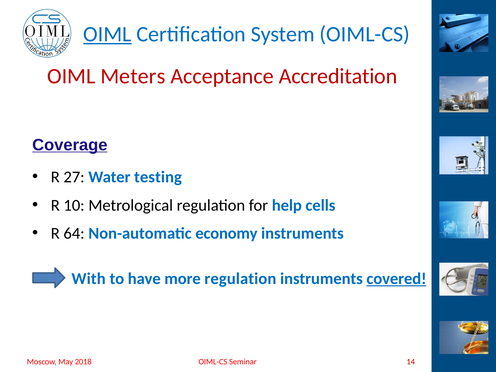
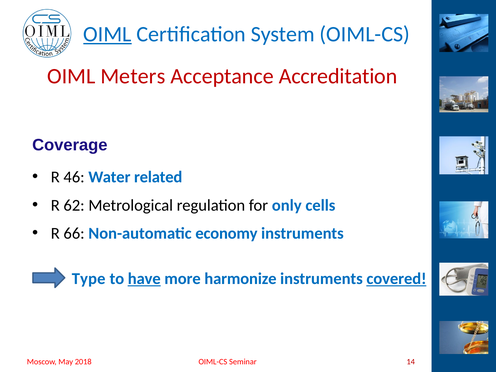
Coverage underline: present -> none (70, 145)
27: 27 -> 46 (74, 177)
testing: testing -> related (158, 177)
10: 10 -> 62 (74, 205)
help: help -> only (287, 205)
64: 64 -> 66 (74, 233)
With: With -> Type (89, 279)
have underline: none -> present (144, 279)
more regulation: regulation -> harmonize (240, 279)
